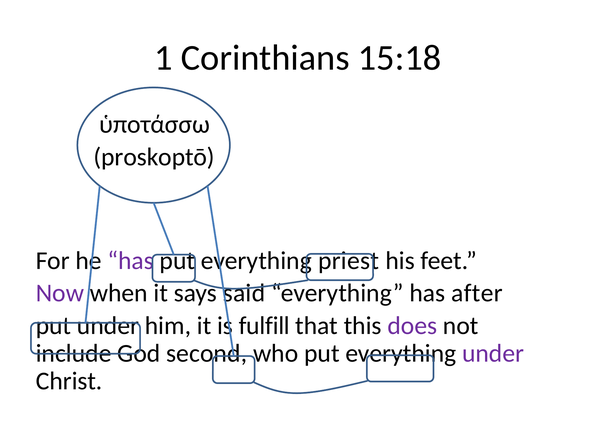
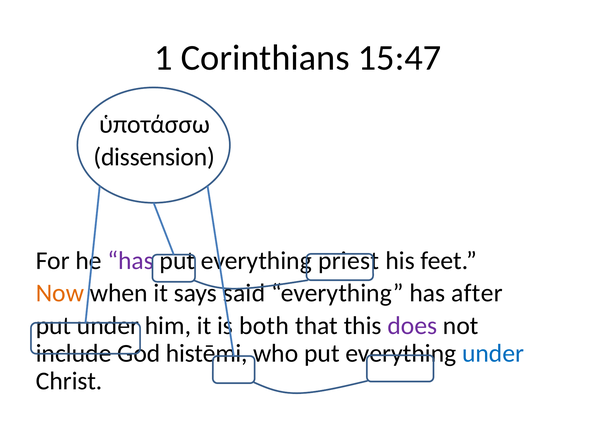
15:18: 15:18 -> 15:47 (400, 58)
proskoptō: proskoptō -> dissension (154, 157)
Now colour: purple -> orange (60, 293)
fulfill: fulfill -> both (264, 326)
second: second -> histēmi (207, 353)
under colour: purple -> blue (493, 353)
